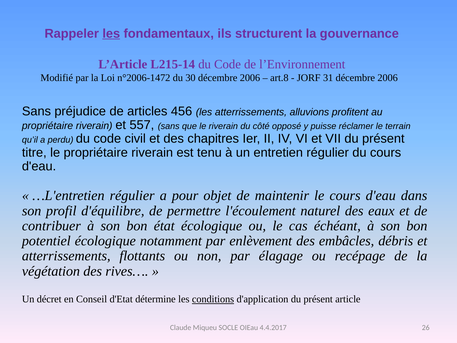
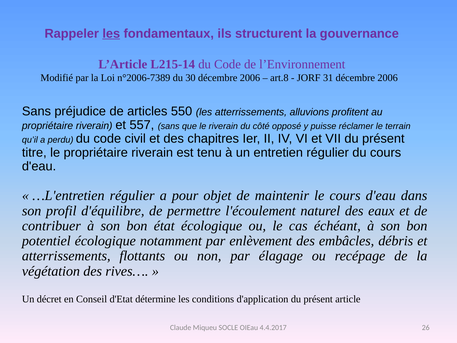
n°2006-1472: n°2006-1472 -> n°2006-7389 (144, 78)
456: 456 -> 550 (182, 111)
conditions underline: present -> none (213, 299)
